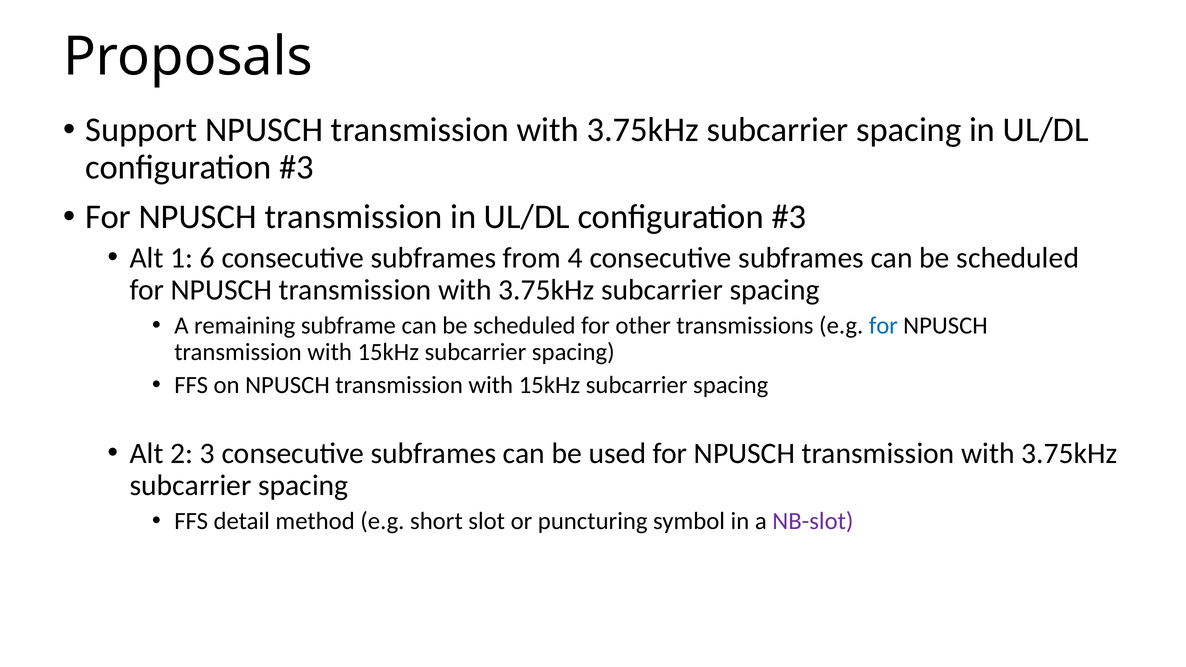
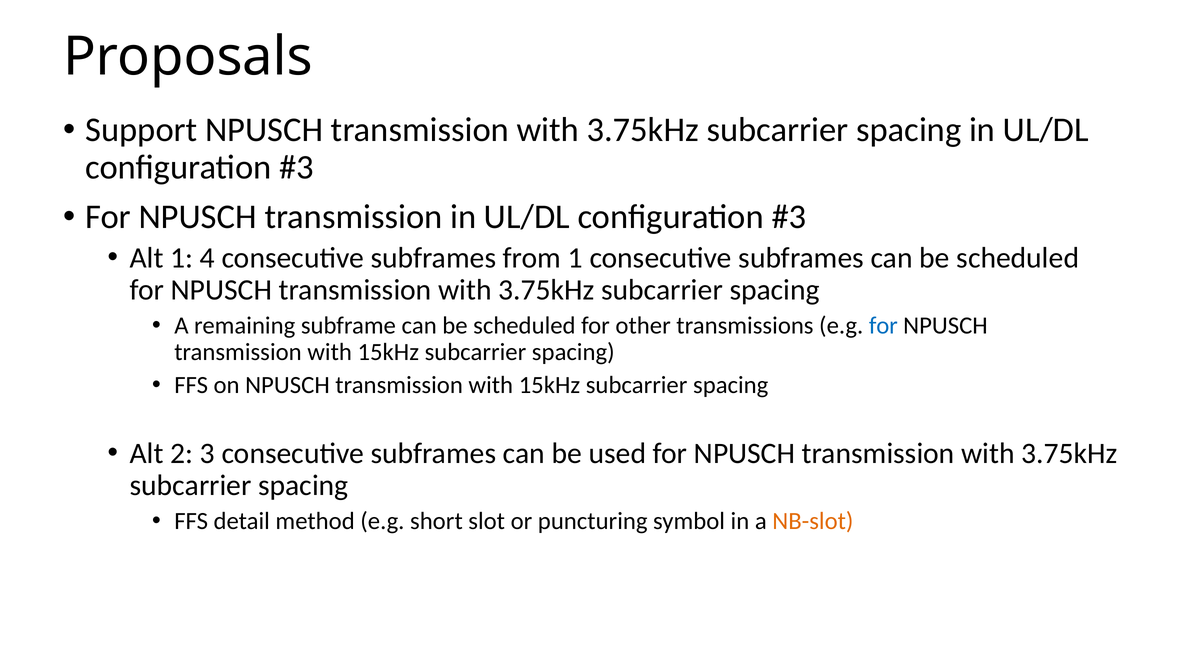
6: 6 -> 4 (207, 258)
from 4: 4 -> 1 (575, 258)
NB-slot colour: purple -> orange (813, 521)
